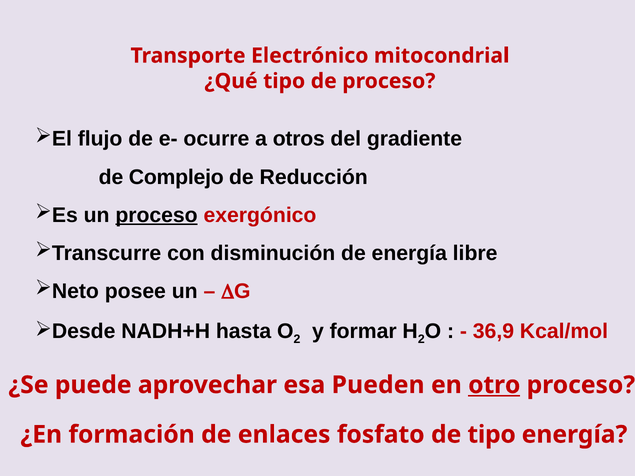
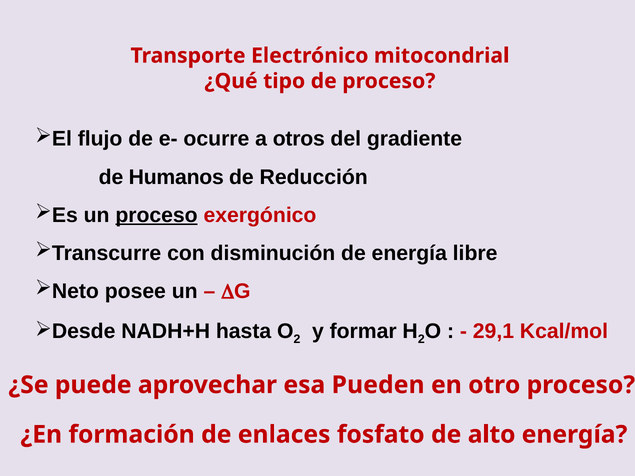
Complejo: Complejo -> Humanos (176, 177)
36,9: 36,9 -> 29,1 (493, 331)
otro underline: present -> none (494, 385)
de tipo: tipo -> alto (492, 435)
